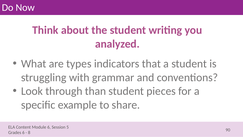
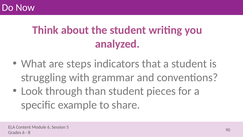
types: types -> steps (79, 64)
